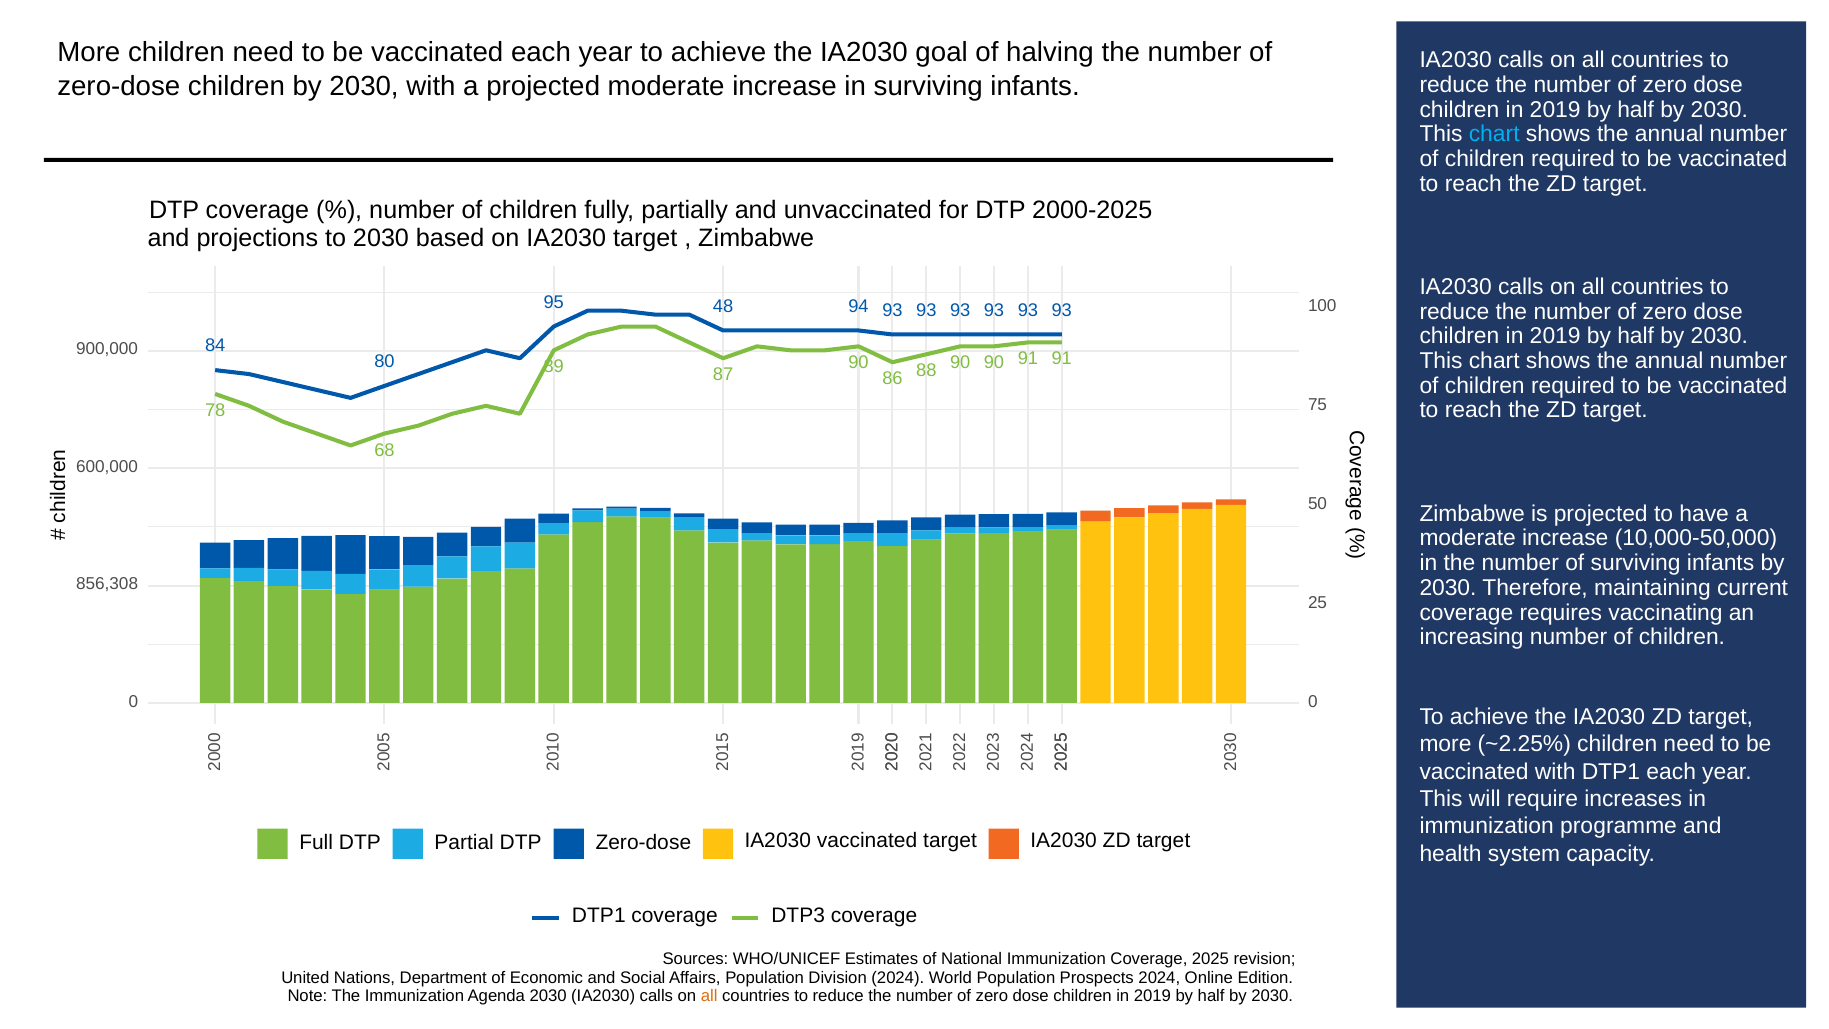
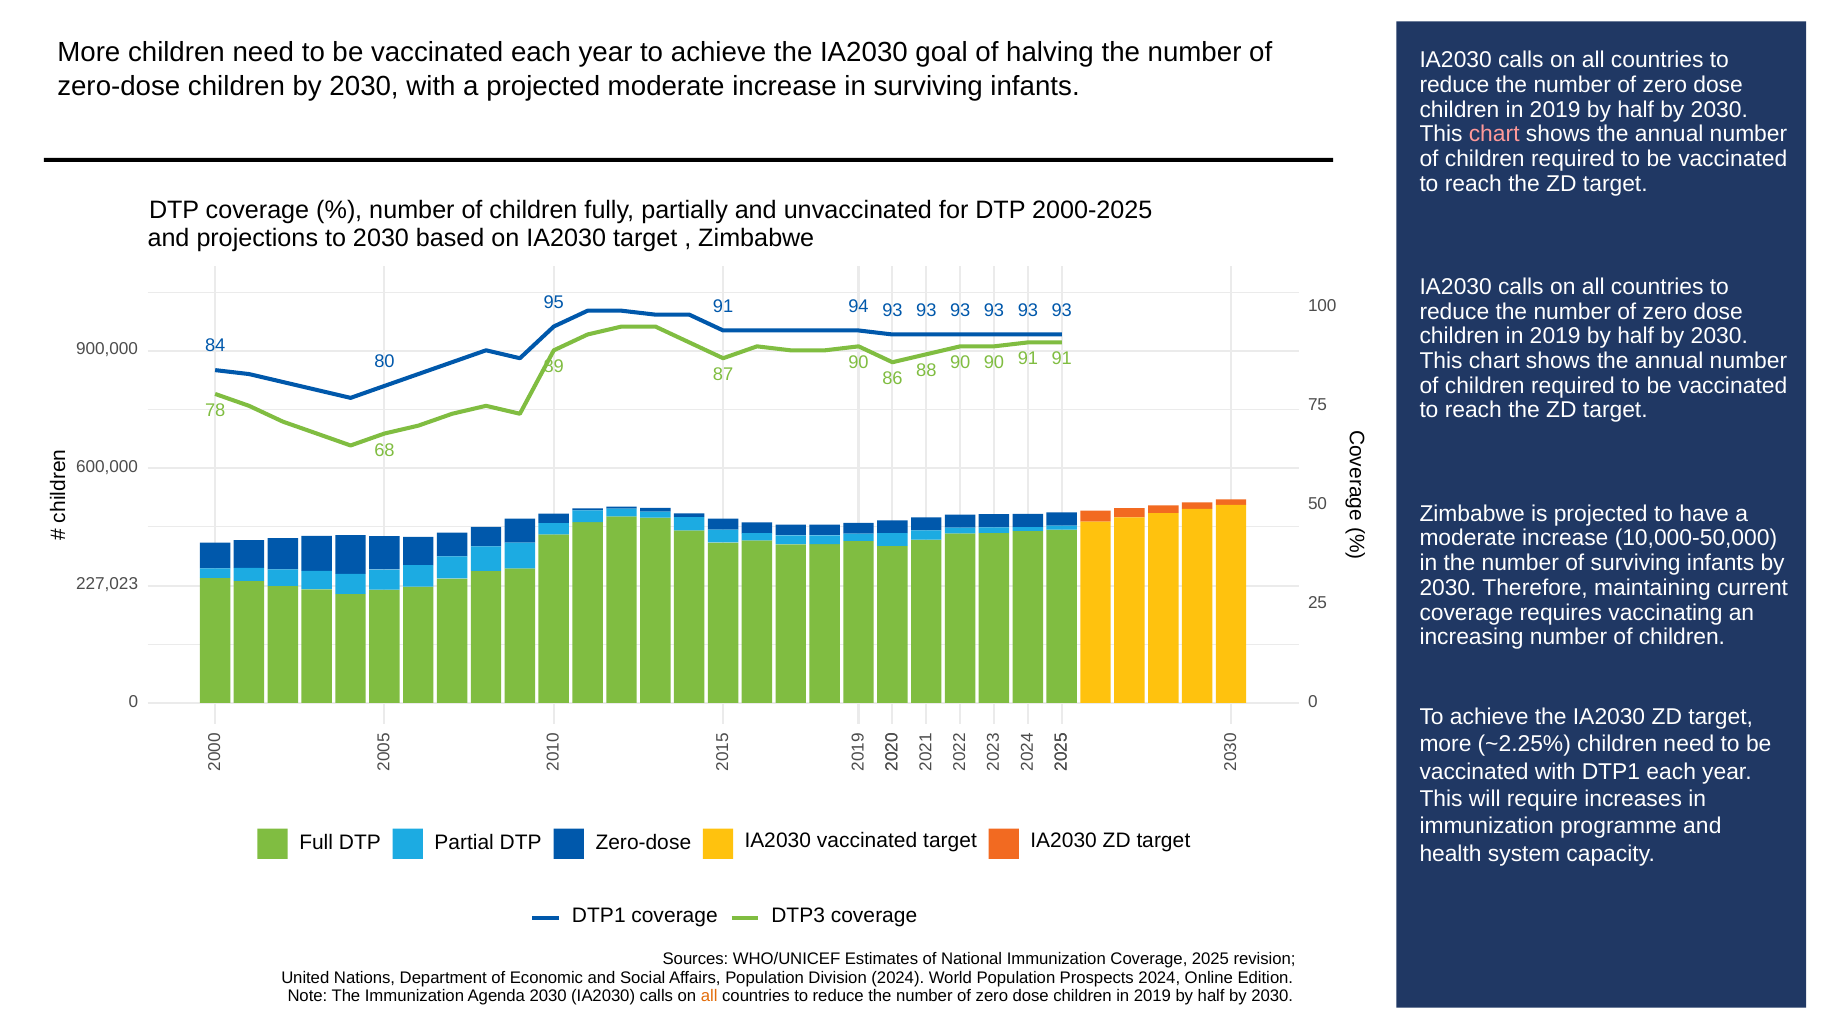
chart colour: light blue -> pink (1494, 134)
95 48: 48 -> 91 (723, 306)
856,308: 856,308 -> 227,023 (107, 584)
